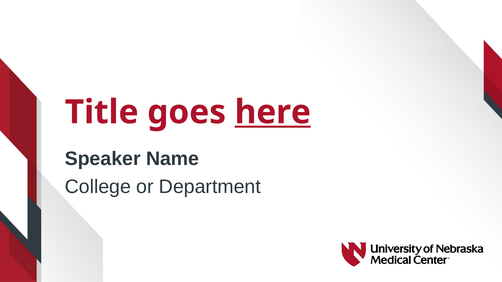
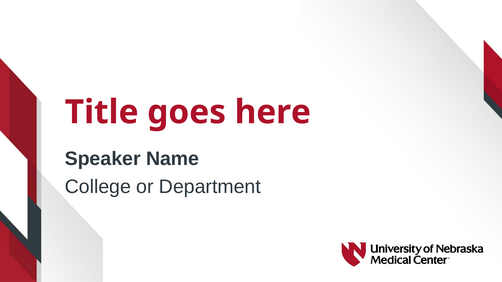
here underline: present -> none (273, 112)
